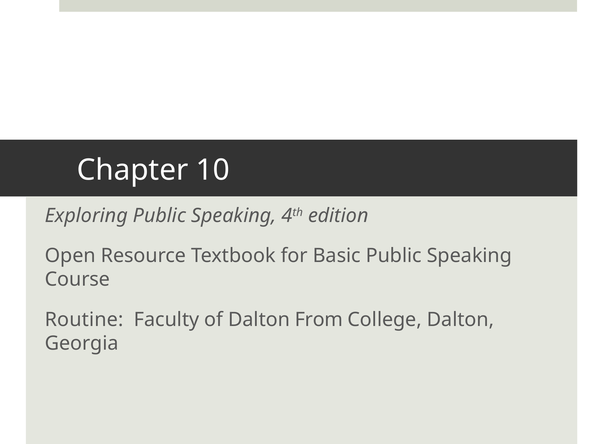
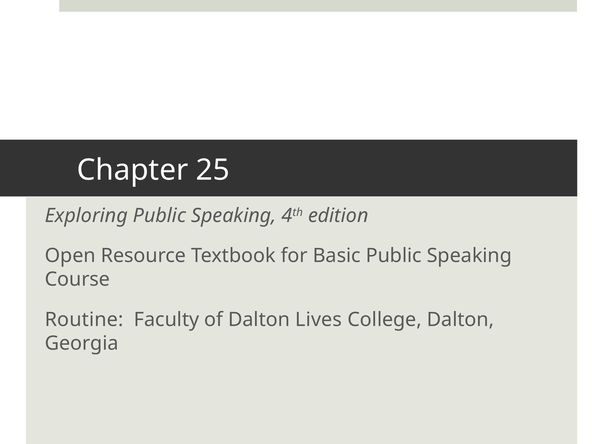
10: 10 -> 25 (213, 170)
From: From -> Lives (319, 320)
